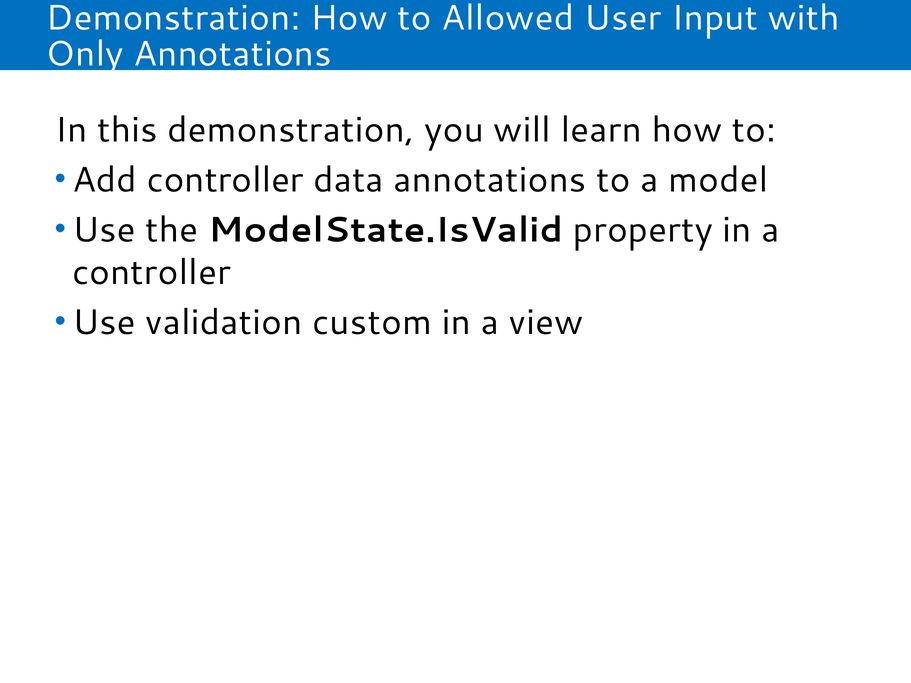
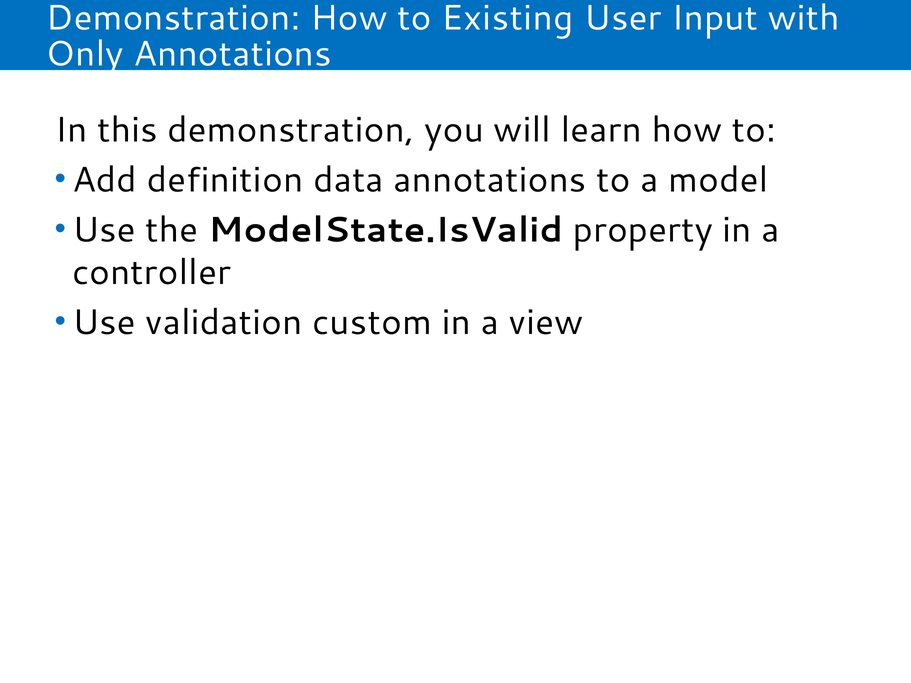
Allowed: Allowed -> Existing (508, 18)
Add controller: controller -> definition (225, 180)
